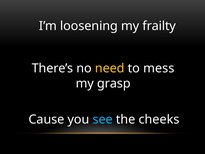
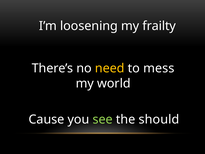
grasp: grasp -> world (114, 83)
see colour: light blue -> light green (103, 119)
cheeks: cheeks -> should (159, 119)
